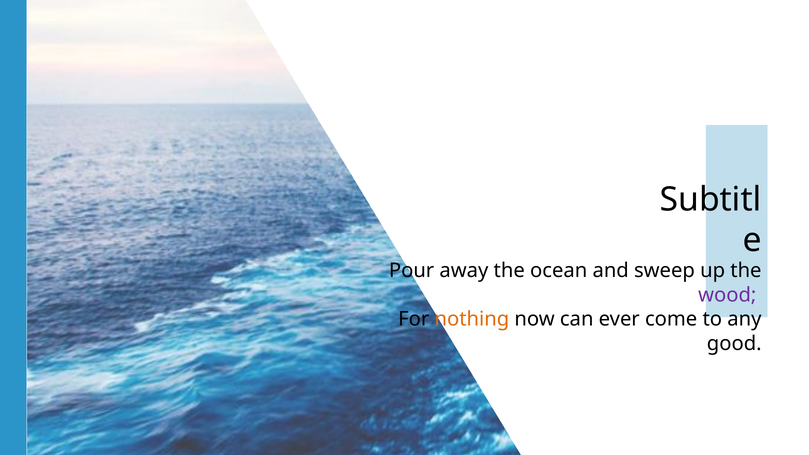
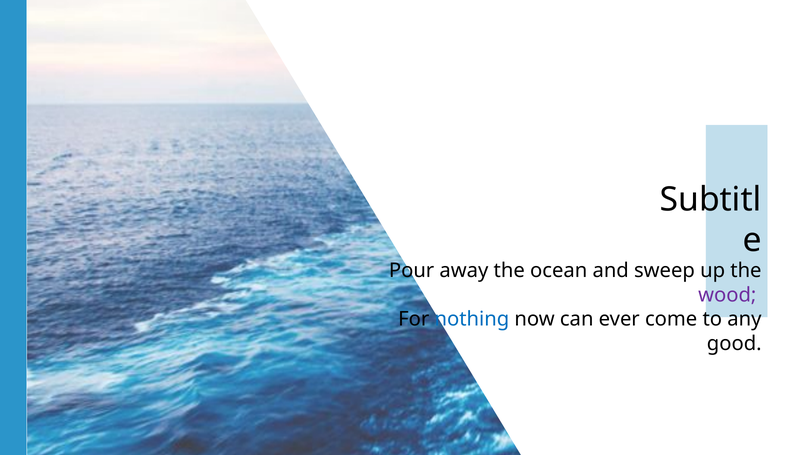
nothing colour: orange -> blue (472, 319)
